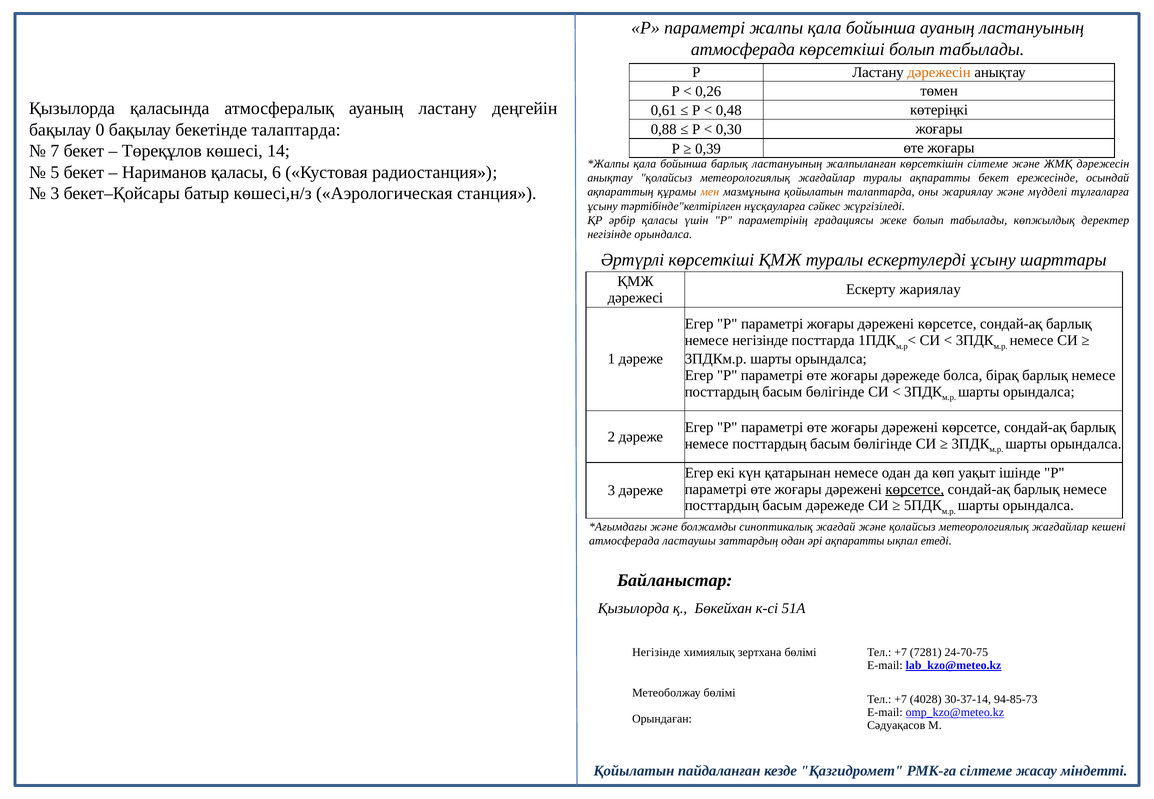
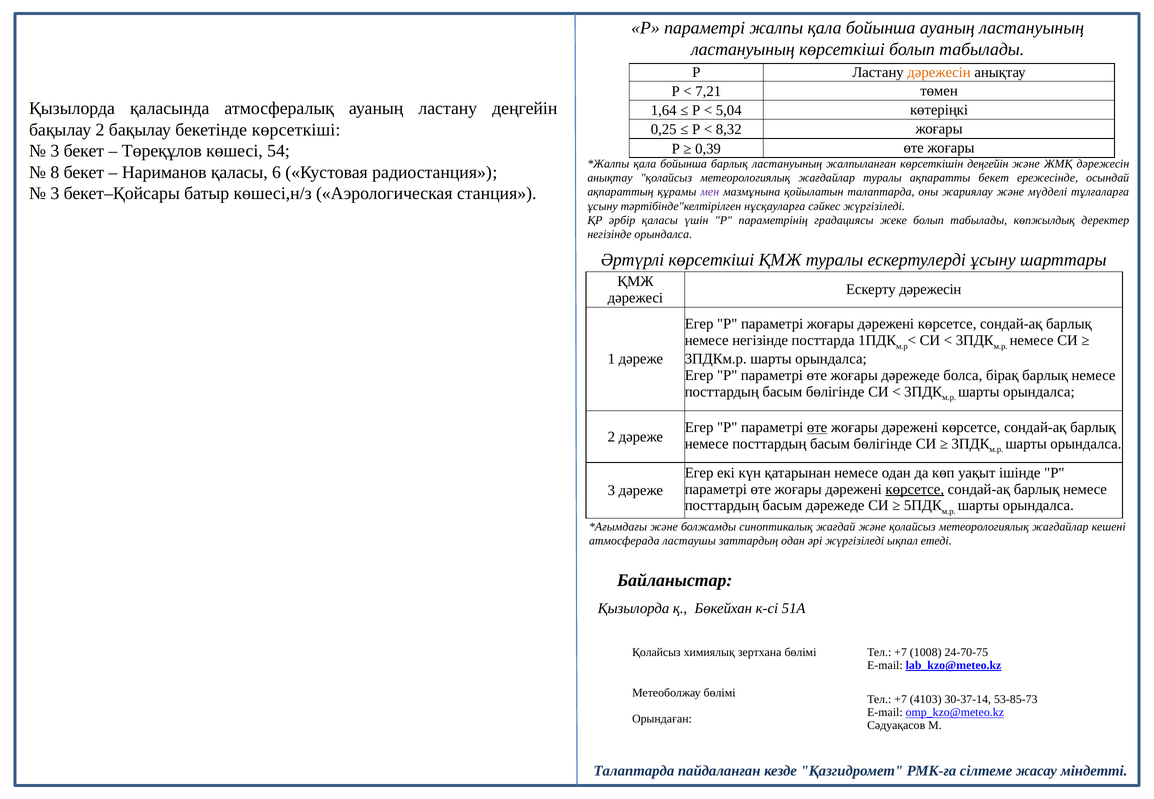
атмосферада: атмосферада -> ластануының (743, 49)
0,26: 0,26 -> 7,21 (708, 91)
0,61: 0,61 -> 1,64 (664, 111)
0,48: 0,48 -> 5,04 (729, 111)
бақылау 0: 0 -> 2 (100, 130)
бекетінде талаптарда: талаптарда -> көрсеткіші (296, 130)
0,88: 0,88 -> 0,25 (664, 130)
0,30: 0,30 -> 8,32 (729, 130)
7: 7 -> 3 (55, 151)
14: 14 -> 54 (278, 151)
көрсеткішін сілтеме: сілтеме -> деңгейін (988, 164)
5: 5 -> 8 (55, 172)
мен colour: orange -> purple (710, 192)
Ескерту жариялау: жариялау -> дәрежесін (930, 290)
өте underline: none -> present (817, 427)
әрі ақпаратты: ақпаратты -> жүргізіледі (855, 541)
Негізінде: Негізінде -> Қолайсыз (656, 652)
7281: 7281 -> 1008 (926, 652)
4028: 4028 -> 4103 (926, 699)
94-85-73: 94-85-73 -> 53-85-73 (1016, 699)
Қойылатын: Қойылатын -> Талаптарда (634, 771)
